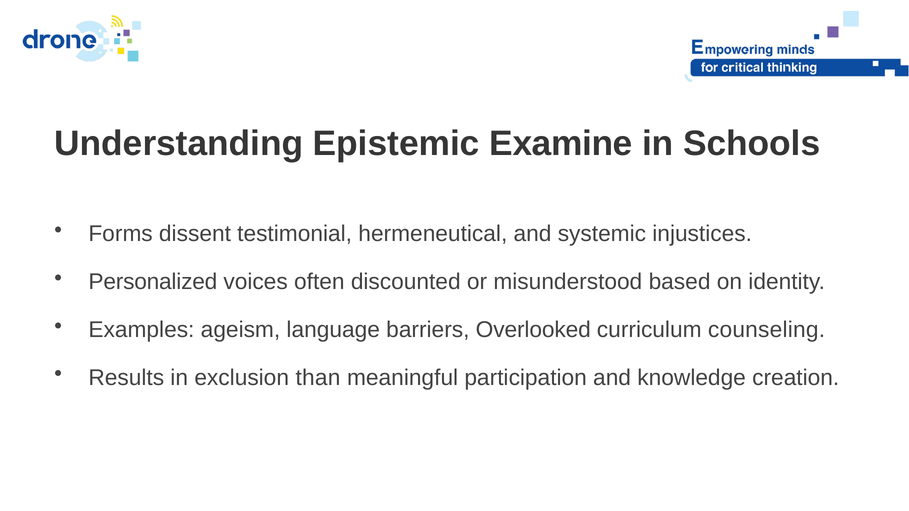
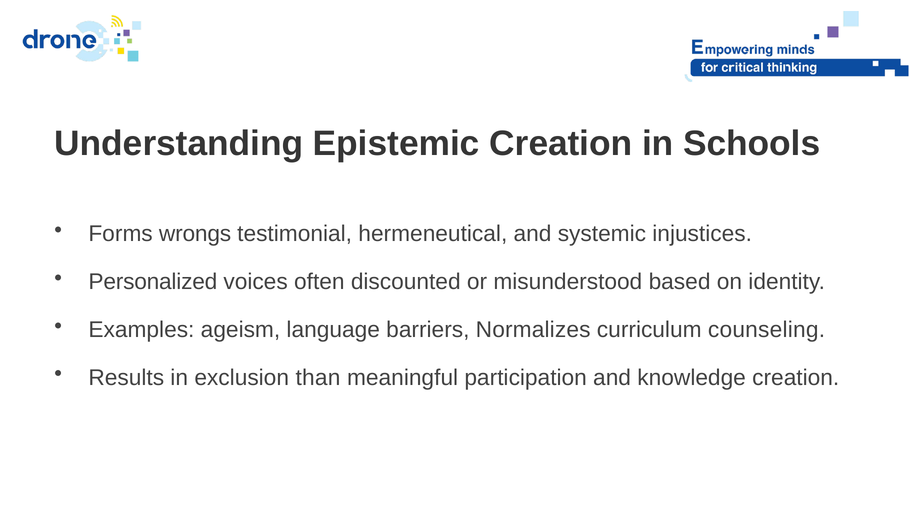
Epistemic Examine: Examine -> Creation (561, 144)
dissent: dissent -> wrongs (195, 234)
Overlooked: Overlooked -> Normalizes (533, 330)
